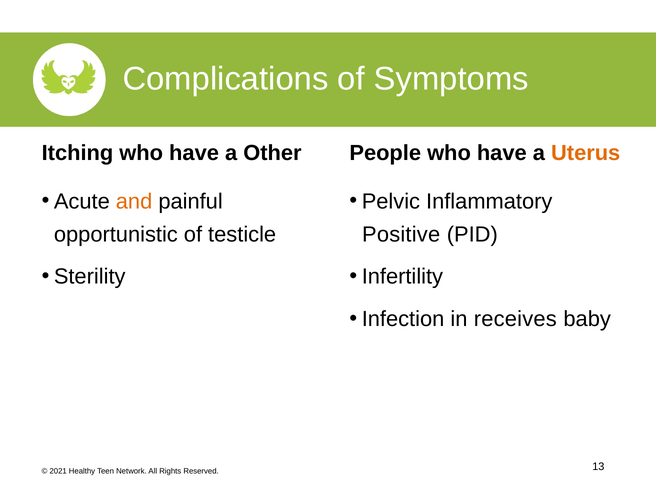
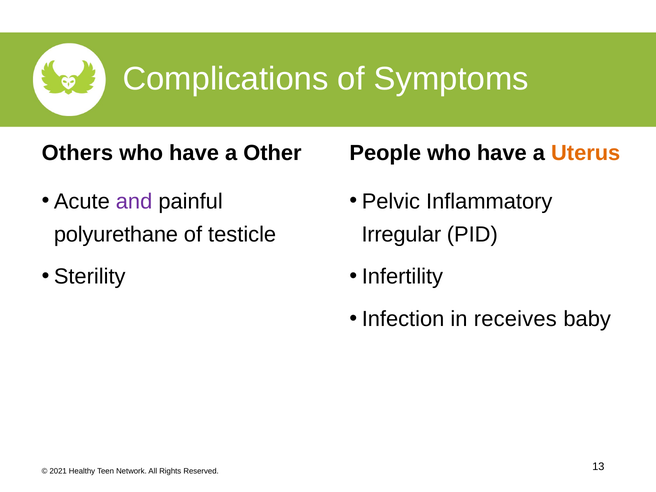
Itching: Itching -> Others (77, 153)
and colour: orange -> purple (134, 201)
opportunistic: opportunistic -> polyurethane (116, 234)
Positive: Positive -> Irregular (401, 234)
